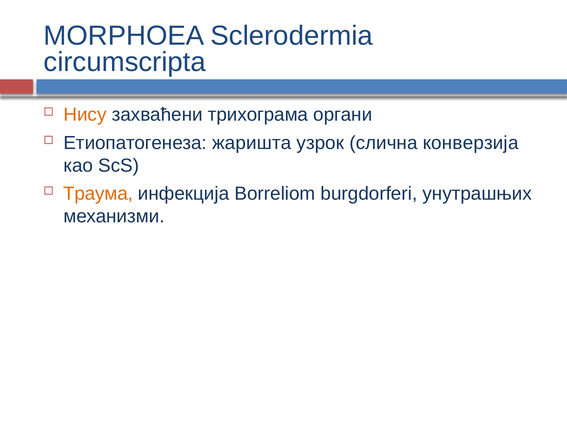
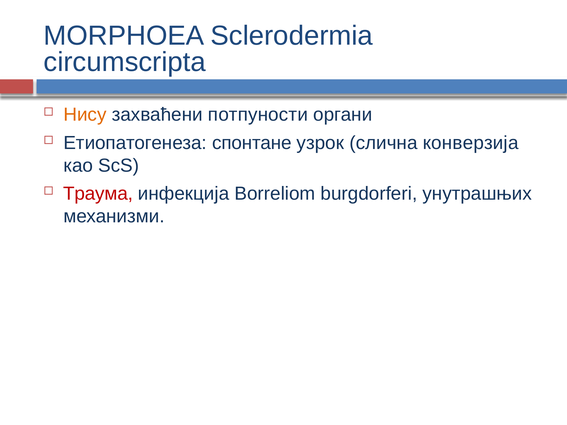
трихограма: трихограма -> потпуности (258, 115)
жаришта: жаришта -> спонтане (252, 143)
Траума colour: orange -> red (98, 194)
